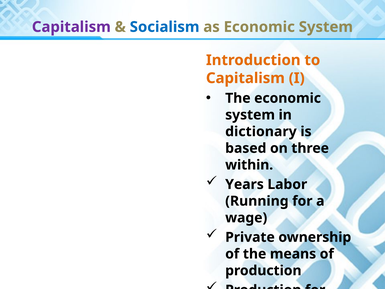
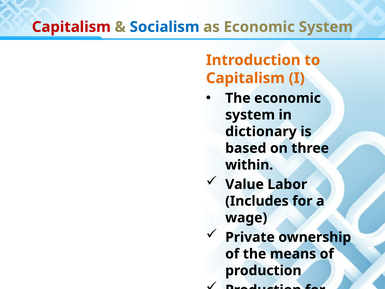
Capitalism colour: purple -> red (71, 27)
Years: Years -> Value (245, 184)
Running: Running -> Includes (257, 201)
